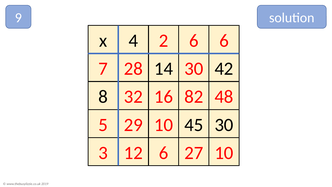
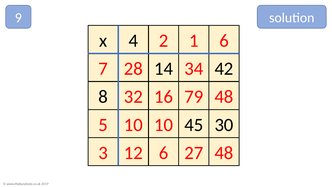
2 6: 6 -> 1 (194, 41)
14 30: 30 -> 34 (194, 69)
82: 82 -> 79 (194, 97)
5 29: 29 -> 10 (133, 125)
27 10: 10 -> 48 (224, 153)
